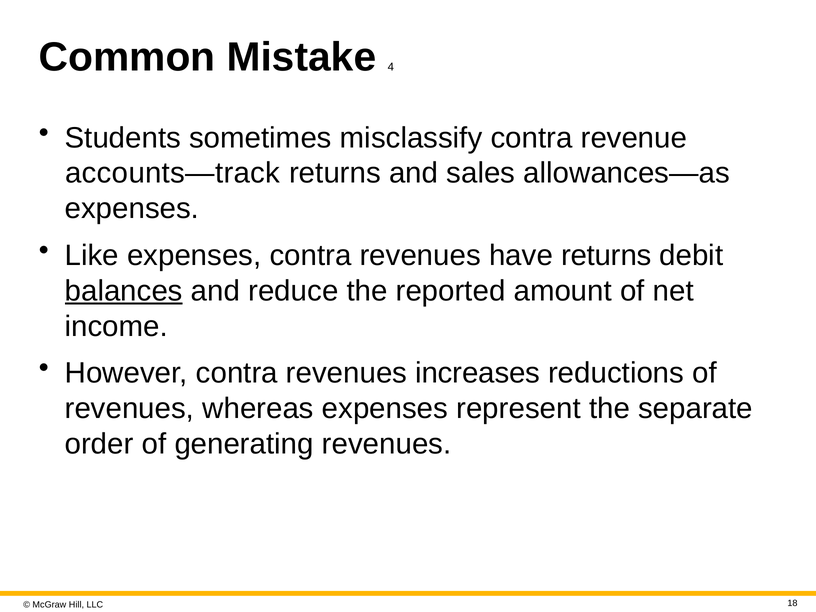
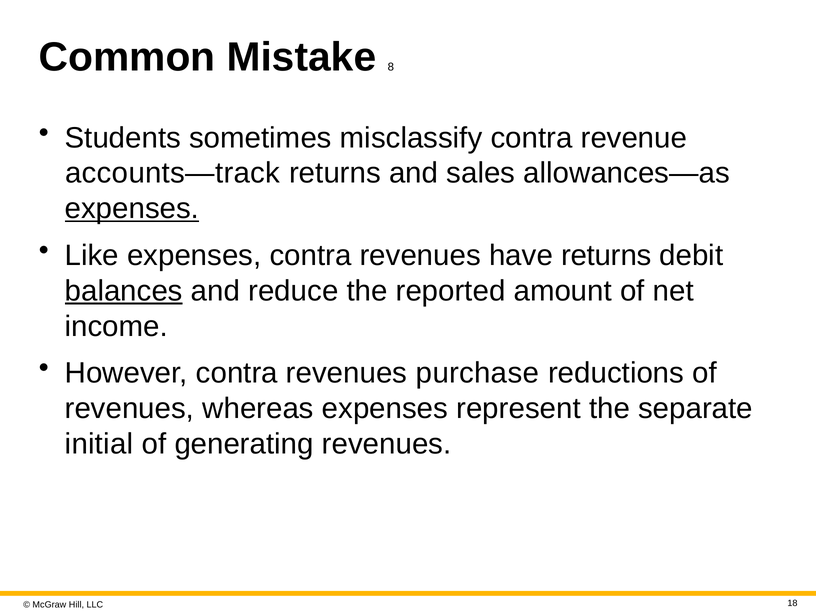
4: 4 -> 8 (391, 67)
expenses underline: none -> present (132, 209)
increases: increases -> purchase (477, 373)
order: order -> initial (99, 444)
